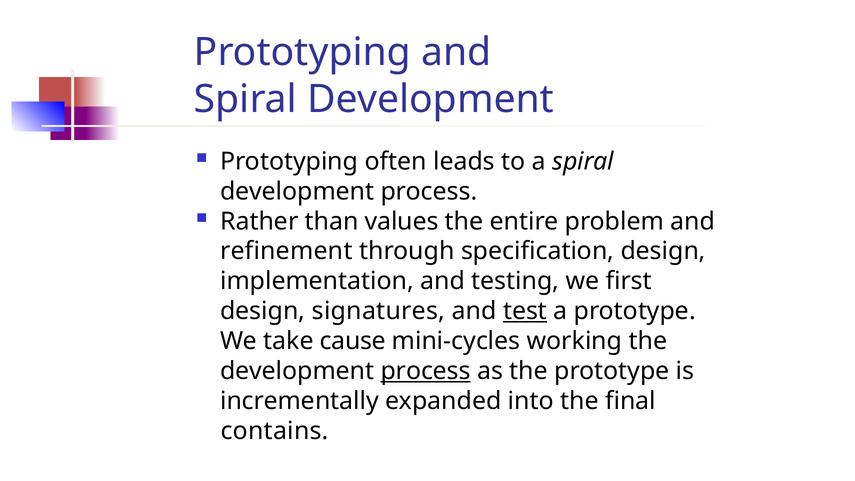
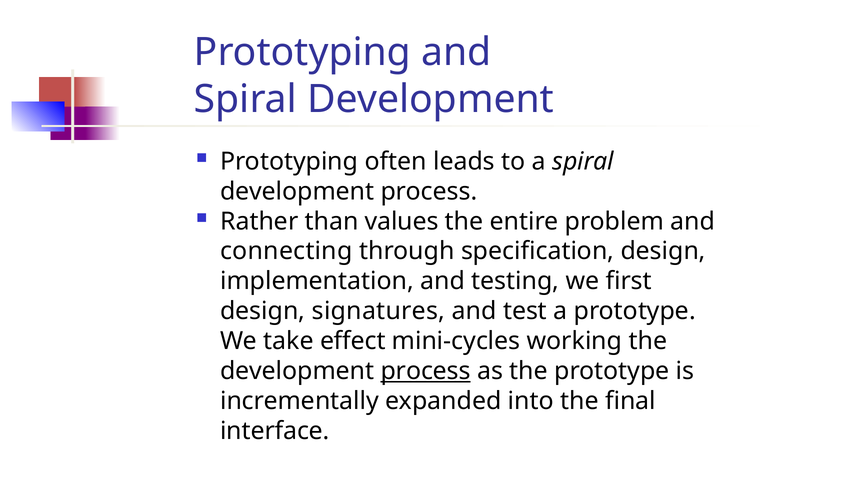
refinement: refinement -> connecting (286, 251)
test underline: present -> none (525, 311)
cause: cause -> effect (353, 341)
contains: contains -> interface (275, 431)
